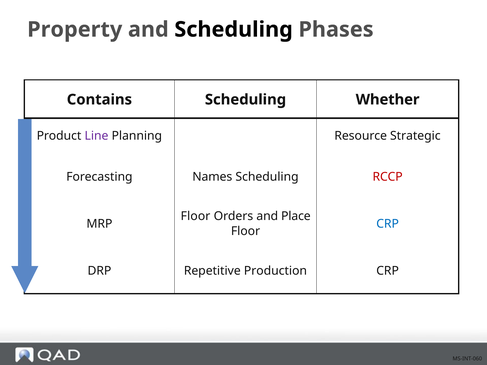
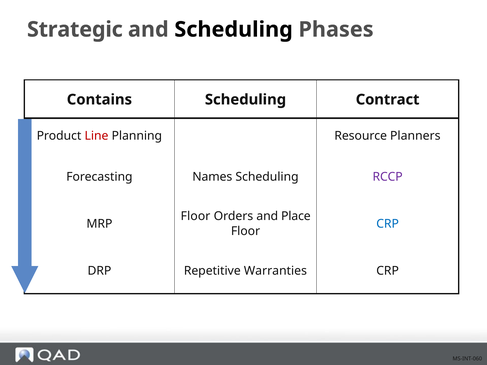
Property: Property -> Strategic (75, 30)
Whether: Whether -> Contract (388, 100)
Line colour: purple -> red (96, 136)
Strategic: Strategic -> Planners (415, 136)
RCCP colour: red -> purple (388, 177)
Production: Production -> Warranties (275, 271)
